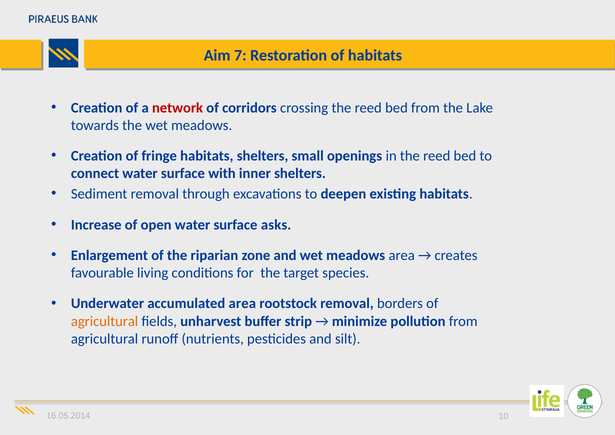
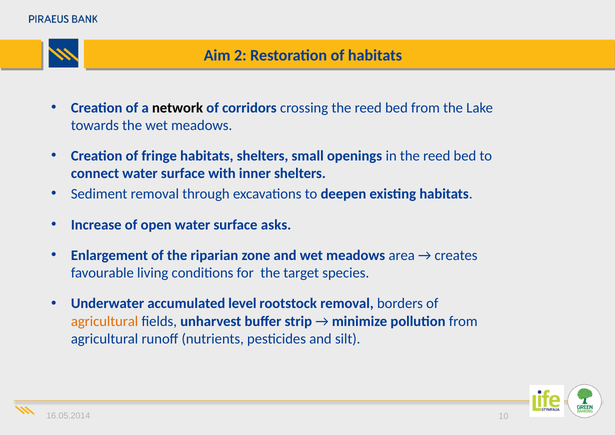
7: 7 -> 2 (240, 56)
network colour: red -> black (178, 108)
accumulated area: area -> level (242, 304)
